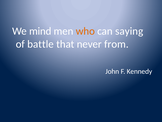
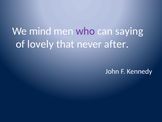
who colour: orange -> purple (85, 31)
battle: battle -> lovely (41, 44)
from: from -> after (116, 44)
